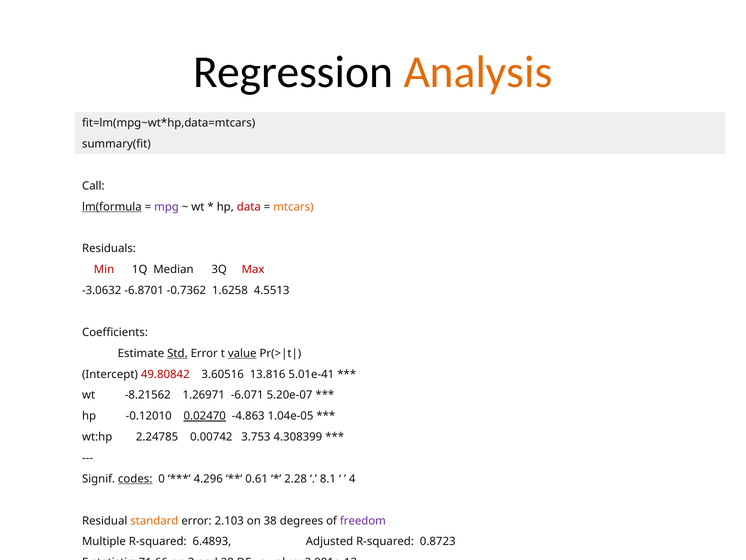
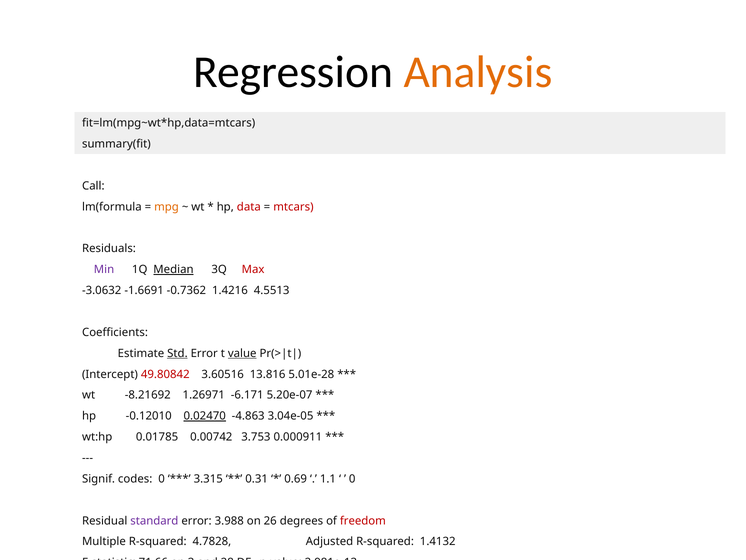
lm(formula underline: present -> none (112, 207)
mpg colour: purple -> orange (167, 207)
mtcars colour: orange -> red (293, 207)
Min colour: red -> purple (104, 269)
Median underline: none -> present (173, 269)
-6.8701: -6.8701 -> -1.6691 (144, 290)
1.6258: 1.6258 -> 1.4216 (230, 290)
5.01e-41: 5.01e-41 -> 5.01e-28 (311, 374)
-8.21562: -8.21562 -> -8.21692 (148, 395)
-6.071: -6.071 -> -6.171 (247, 395)
1.04e-05: 1.04e-05 -> 3.04e-05 (291, 416)
2.24785: 2.24785 -> 0.01785 (157, 437)
4.308399: 4.308399 -> 0.000911 (298, 437)
codes underline: present -> none (135, 478)
4.296: 4.296 -> 3.315 (208, 478)
0.61: 0.61 -> 0.31 (257, 478)
2.28: 2.28 -> 0.69 (296, 478)
8.1: 8.1 -> 1.1 (328, 478)
4: 4 -> 0 (352, 478)
standard colour: orange -> purple (154, 520)
2.103: 2.103 -> 3.988 (229, 520)
38: 38 -> 26 (270, 520)
freedom colour: purple -> red (363, 520)
6.4893: 6.4893 -> 4.7828 (212, 541)
0.8723: 0.8723 -> 1.4132 (438, 541)
